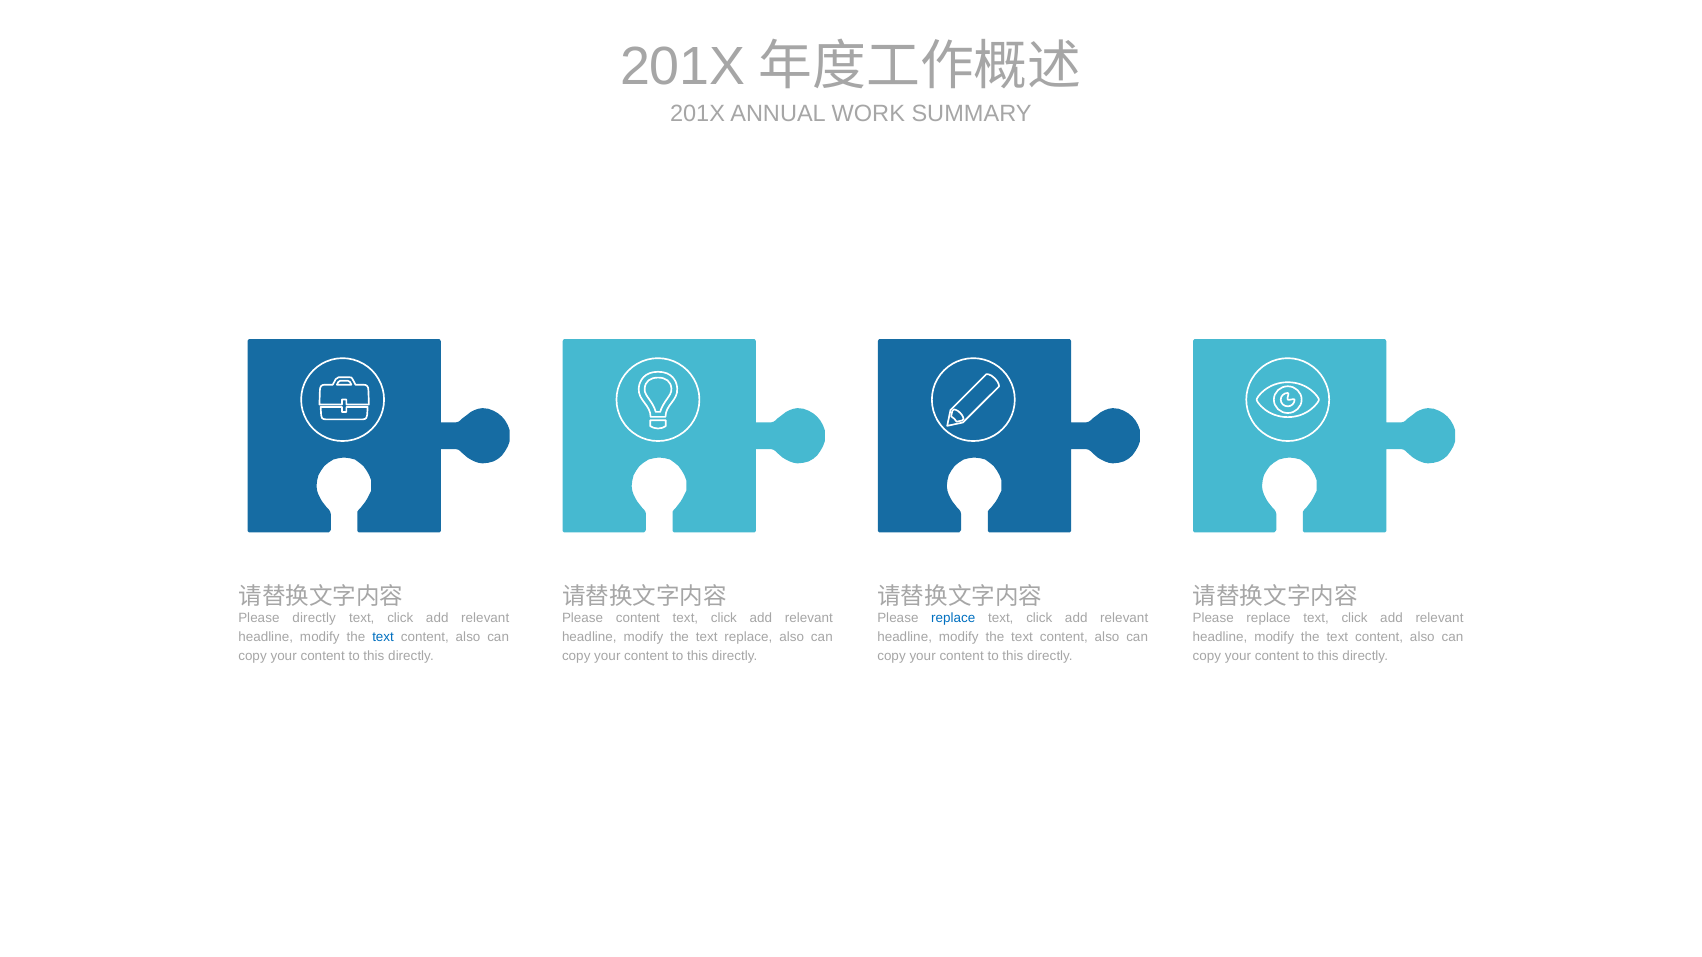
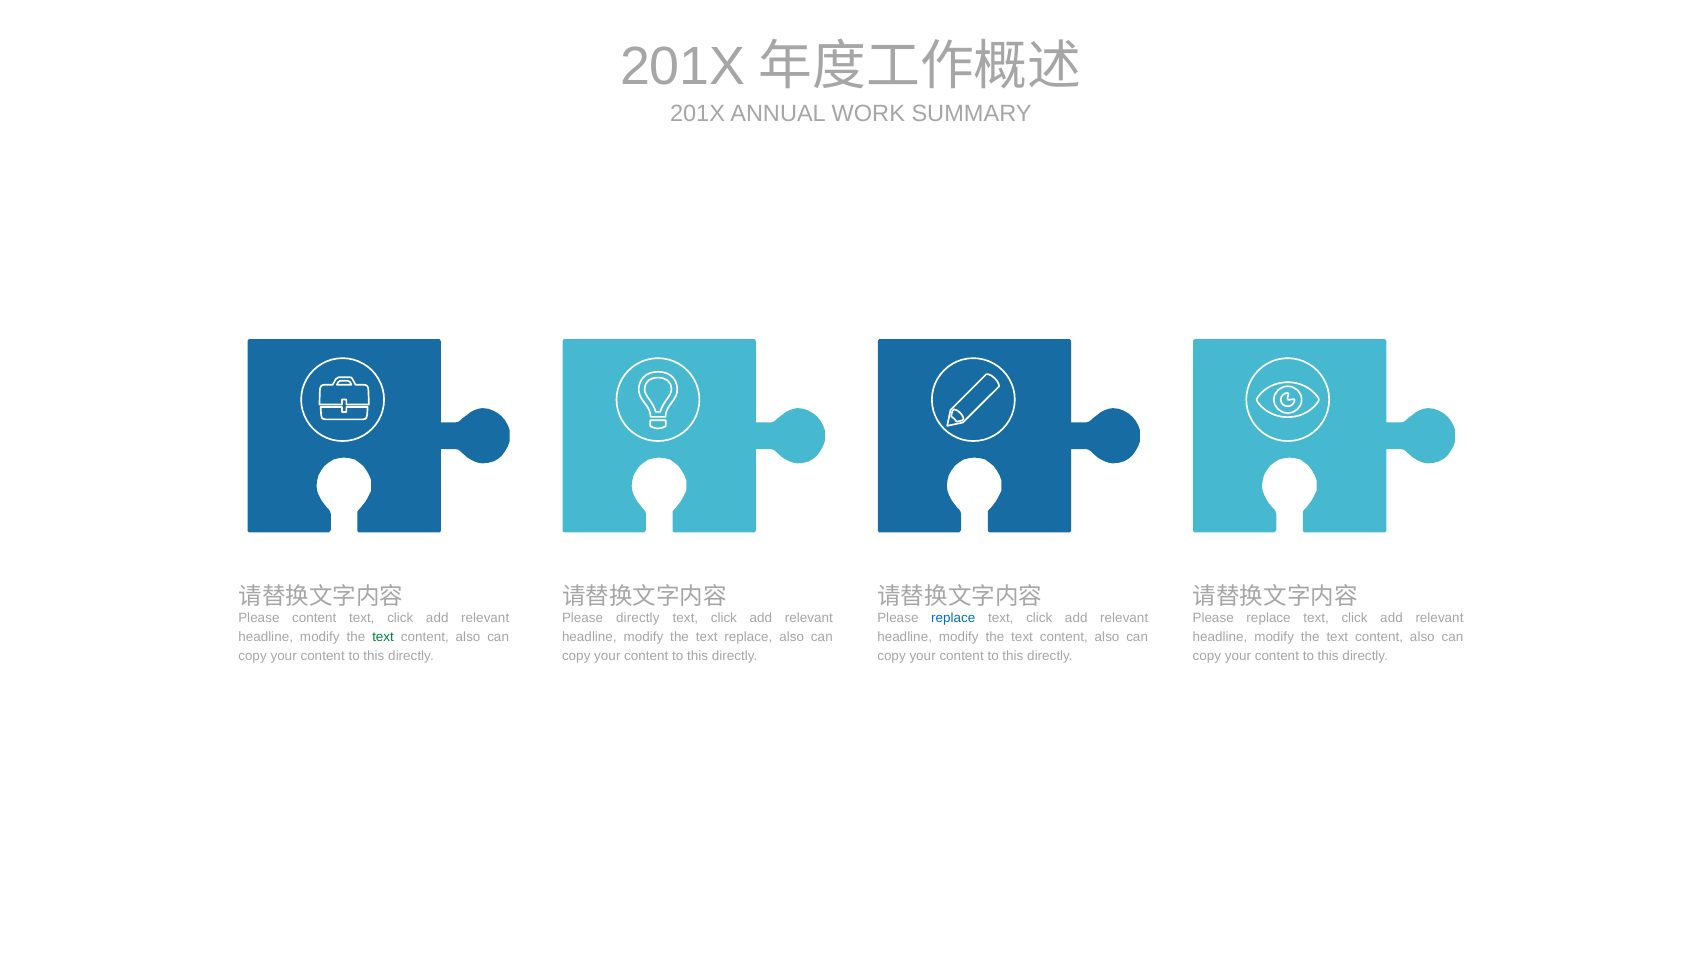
Please directly: directly -> content (314, 618)
Please content: content -> directly (638, 618)
text colour: blue -> green (383, 637)
